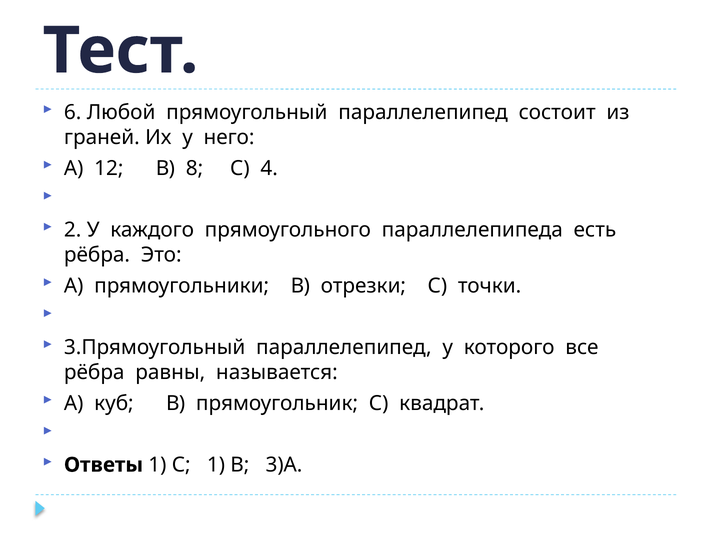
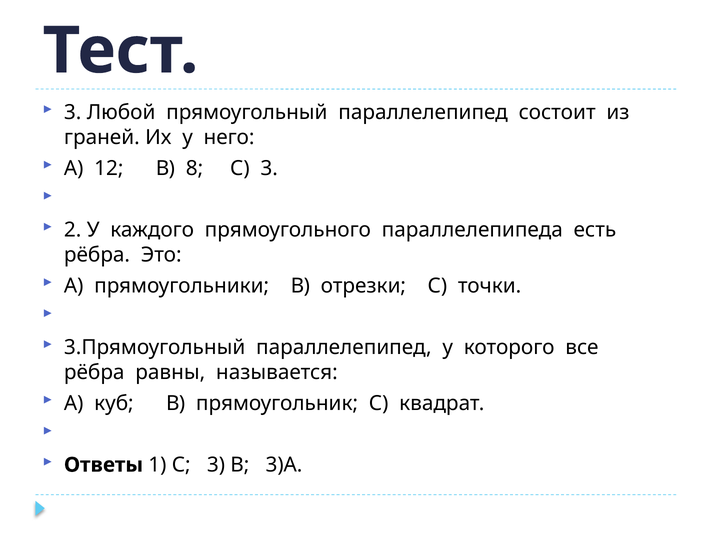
6: 6 -> 3 (73, 112)
8 С 4: 4 -> 3 (269, 168)
1 С 1: 1 -> 3 (216, 465)
